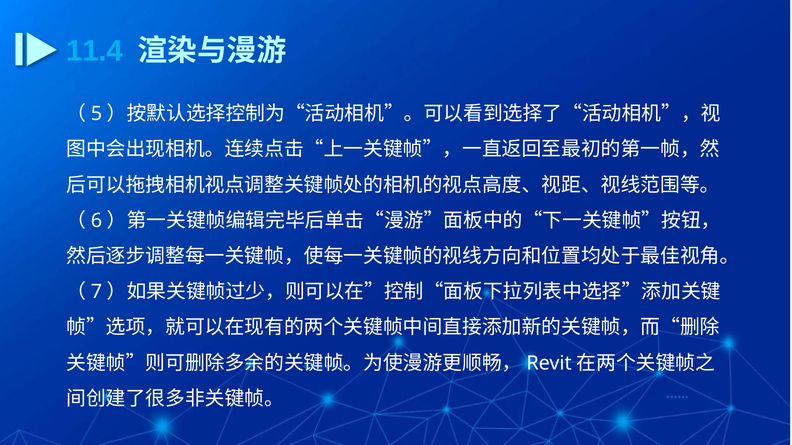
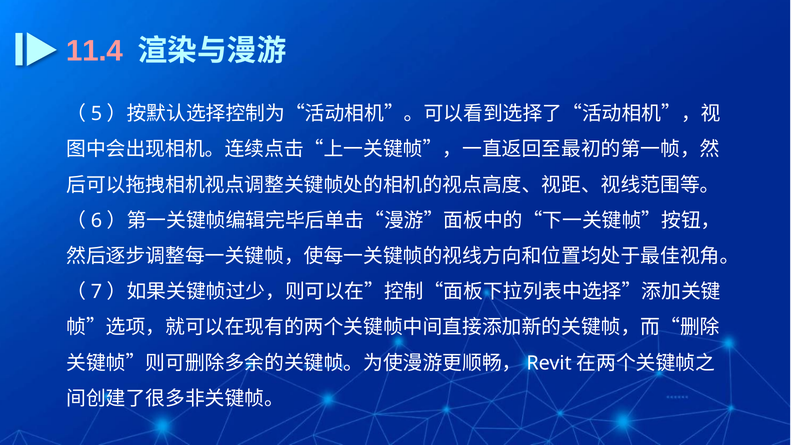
11.4 colour: light blue -> pink (94, 51)
